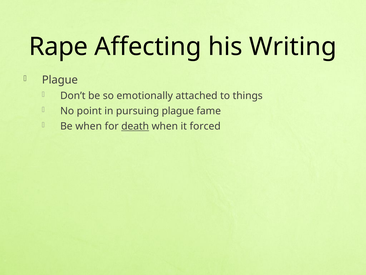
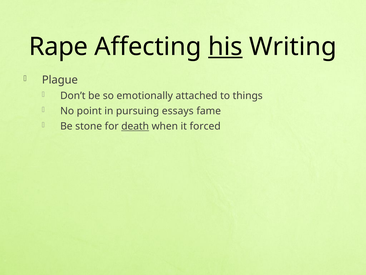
his underline: none -> present (225, 47)
pursuing plague: plague -> essays (178, 111)
Be when: when -> stone (89, 126)
